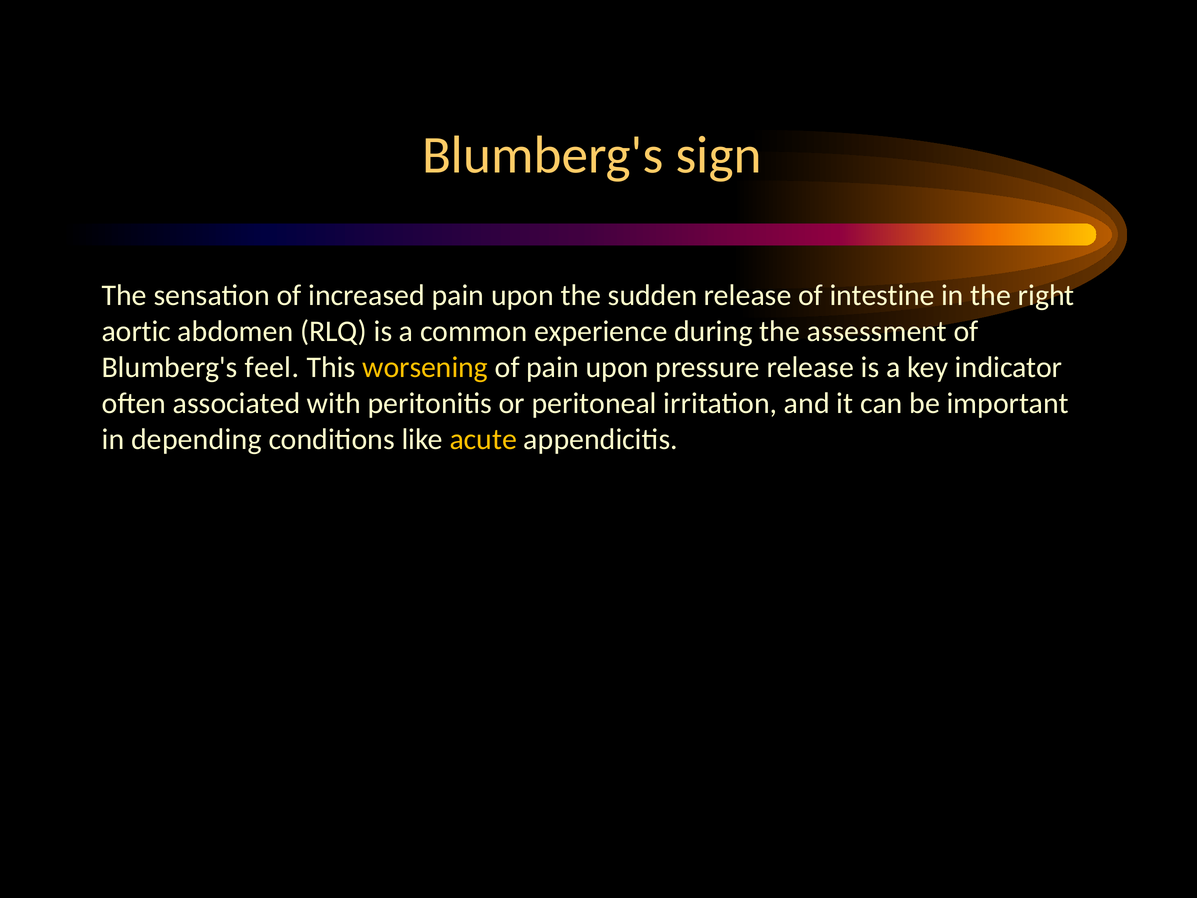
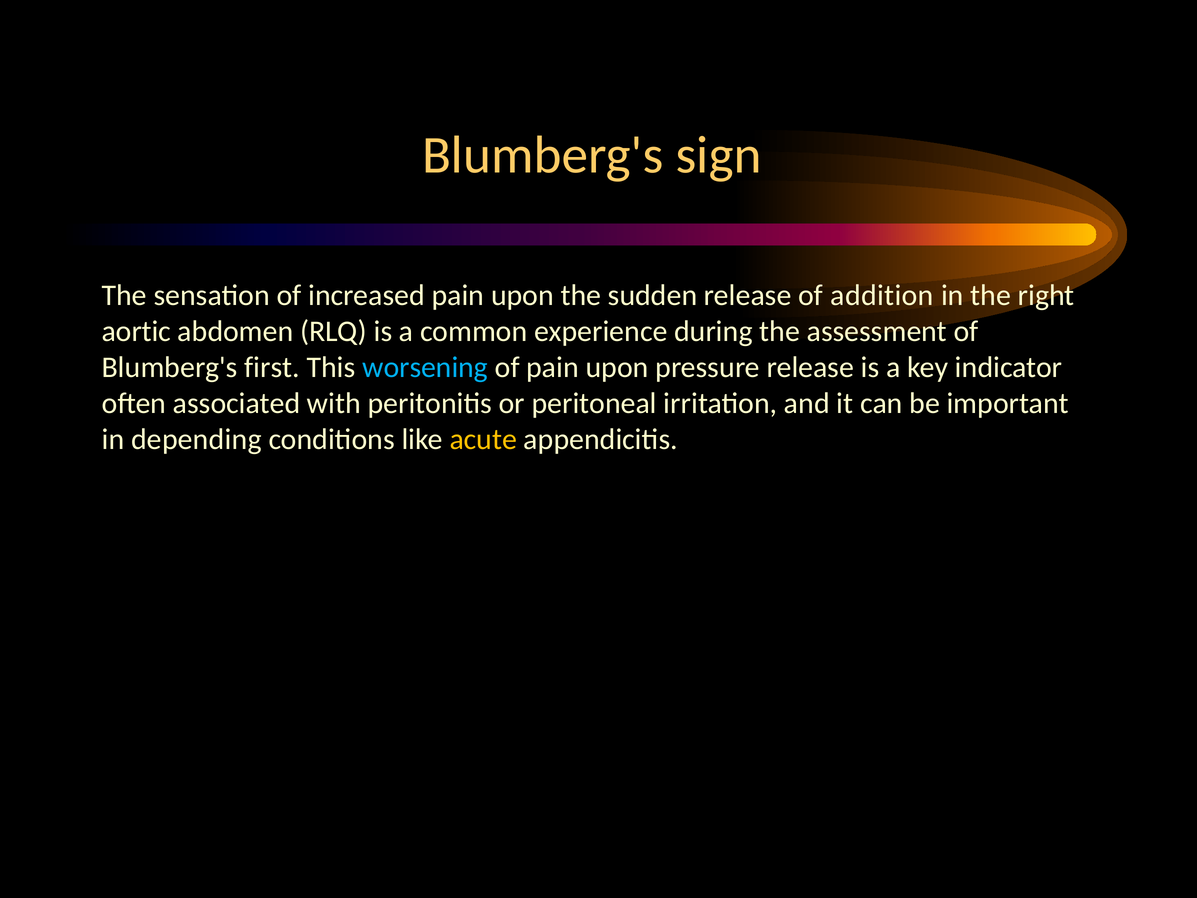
intestine: intestine -> addition (882, 295)
feel: feel -> first (272, 367)
worsening colour: yellow -> light blue (425, 367)
